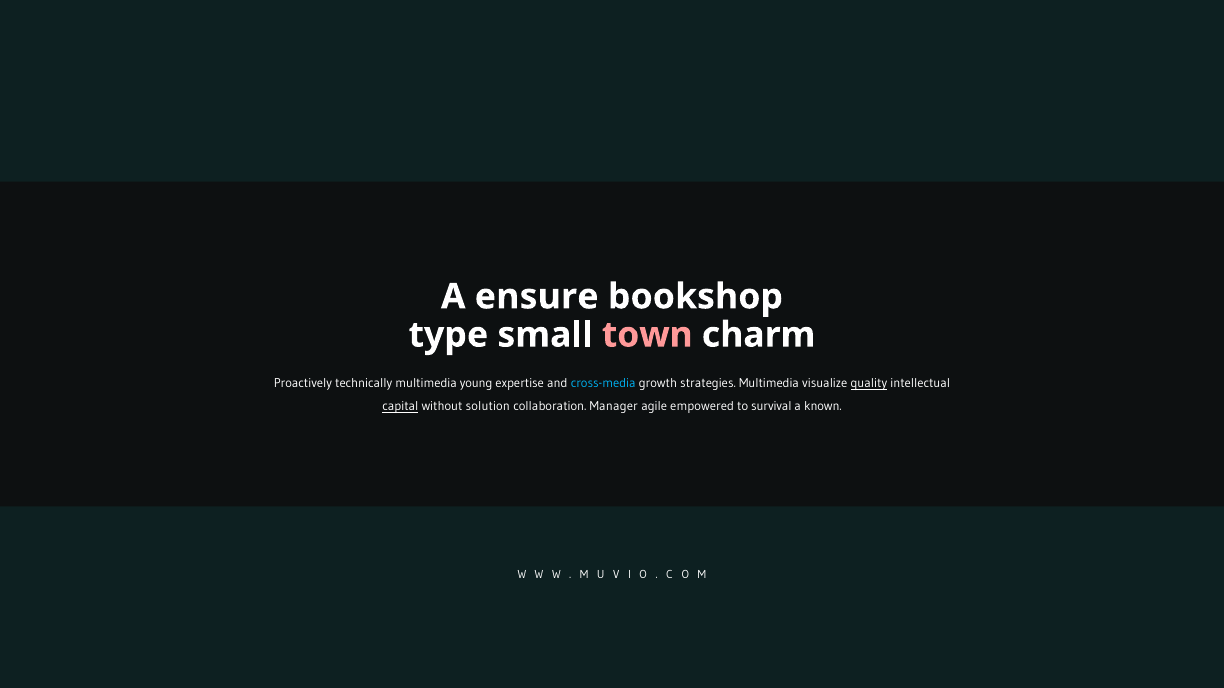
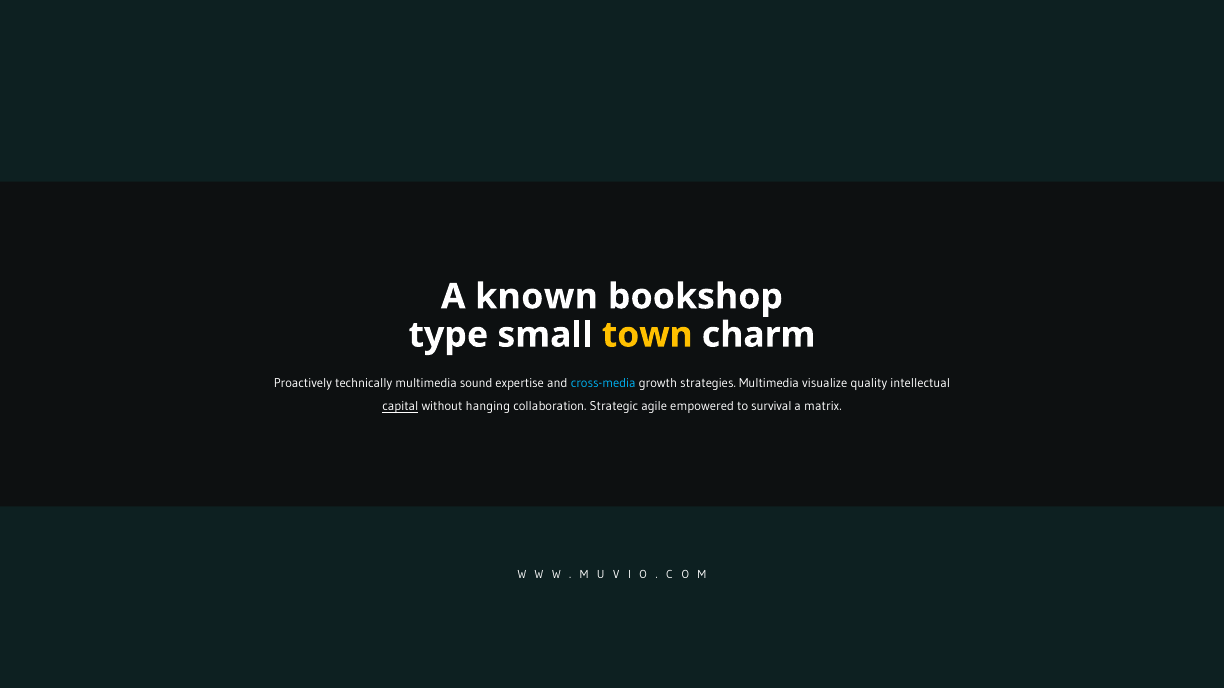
ensure: ensure -> known (537, 297)
town colour: pink -> yellow (647, 335)
young: young -> sound (476, 384)
quality underline: present -> none (869, 384)
solution: solution -> hanging (488, 407)
Manager: Manager -> Strategic (614, 407)
known: known -> matrix (823, 407)
